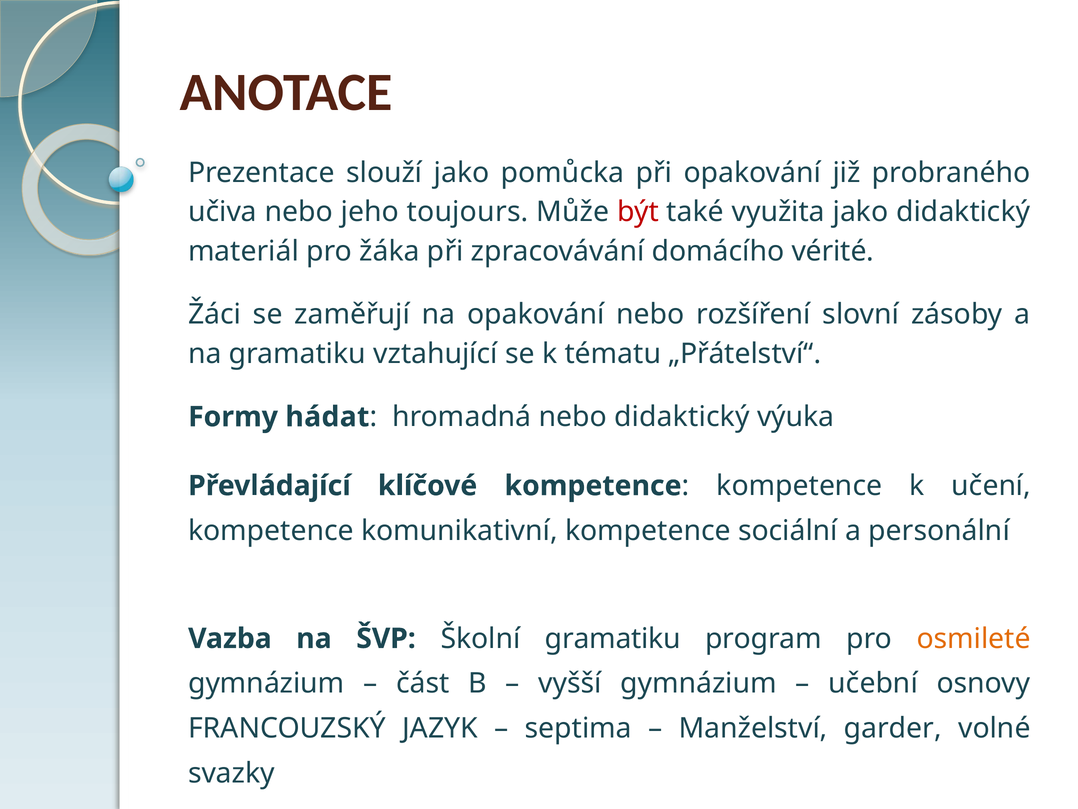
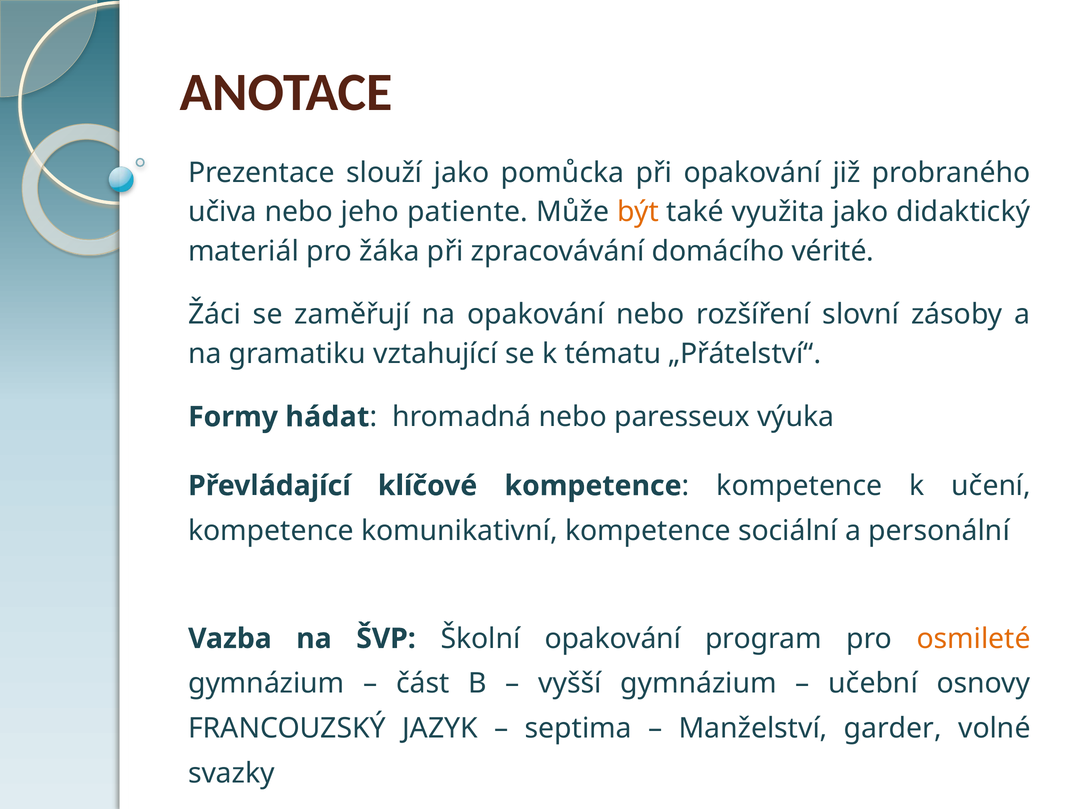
toujours: toujours -> patiente (468, 212)
být colour: red -> orange (638, 212)
nebo didaktický: didaktický -> paresseux (682, 417)
Školní gramatiku: gramatiku -> opakování (613, 638)
